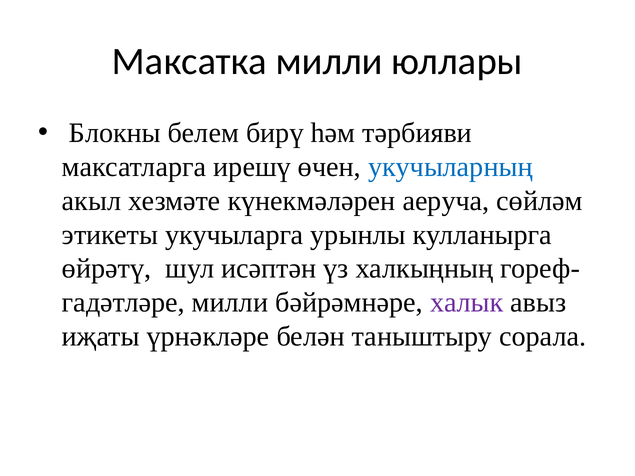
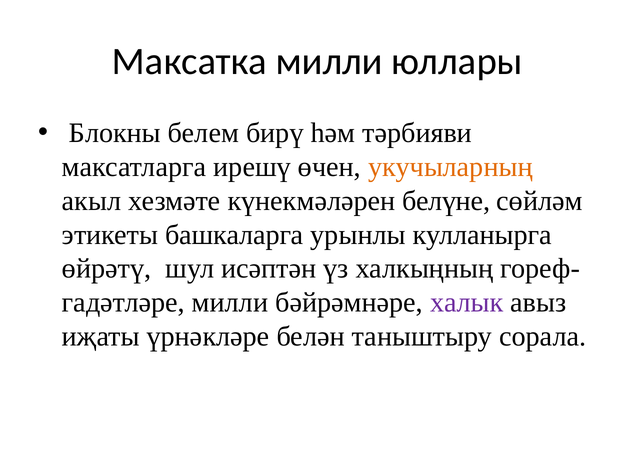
укучыларның colour: blue -> orange (450, 167)
аеруча: аеруча -> белүне (446, 201)
укучыларга: укучыларга -> башкаларга (234, 235)
